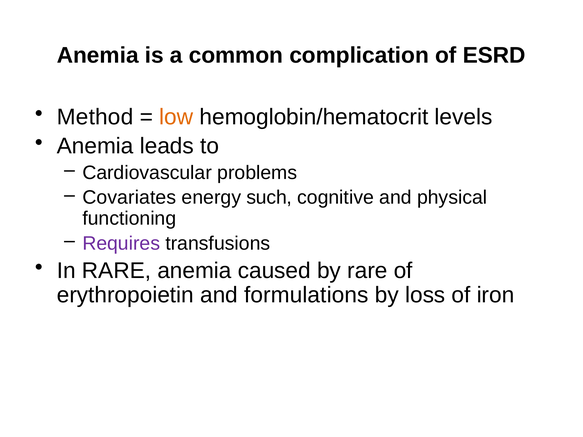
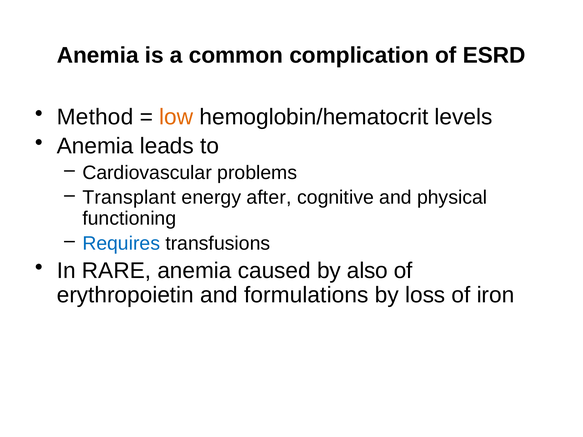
Covariates: Covariates -> Transplant (129, 198)
such: such -> after (269, 198)
Requires colour: purple -> blue (121, 243)
by rare: rare -> also (367, 271)
